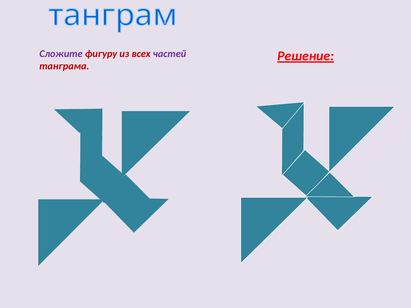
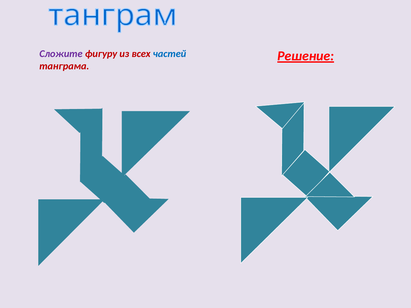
частей colour: purple -> blue (170, 54)
